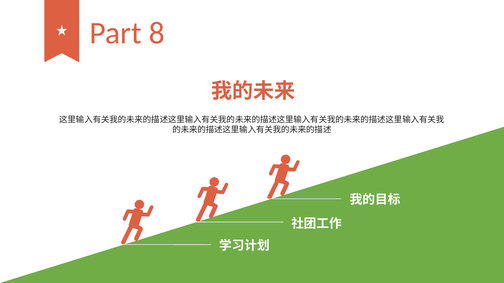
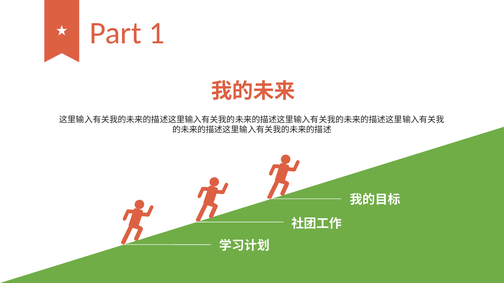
8: 8 -> 1 (157, 33)
